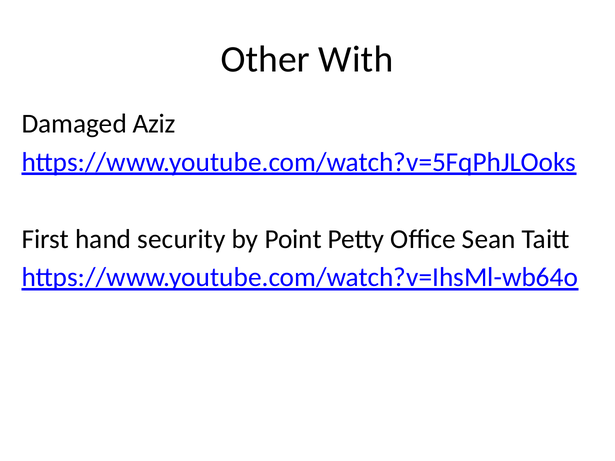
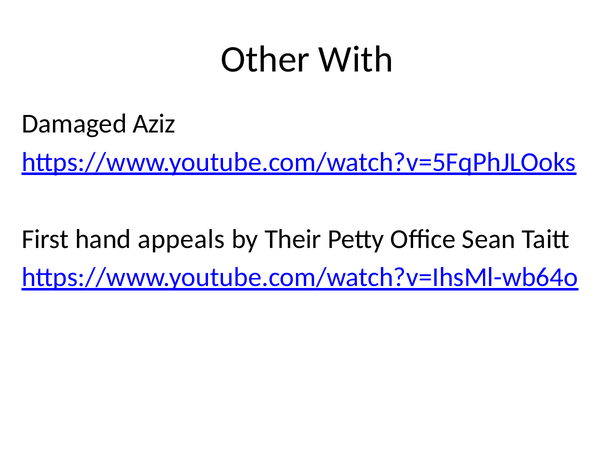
security: security -> appeals (181, 239)
Point: Point -> Their (293, 239)
